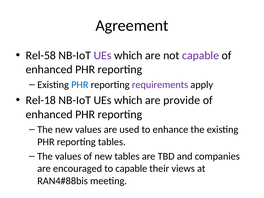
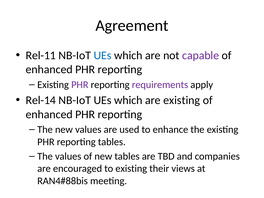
Rel-58: Rel-58 -> Rel-11 (41, 55)
UEs colour: purple -> blue (103, 55)
PHR colour: blue -> purple (80, 85)
Rel-18: Rel-18 -> Rel-14 (41, 100)
are provide: provide -> existing (182, 100)
to capable: capable -> existing (131, 169)
